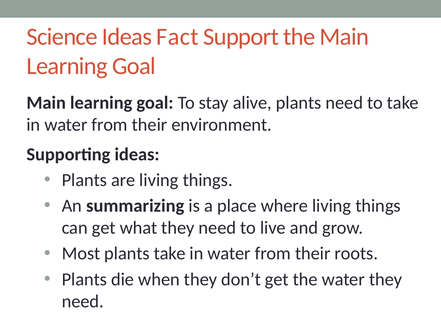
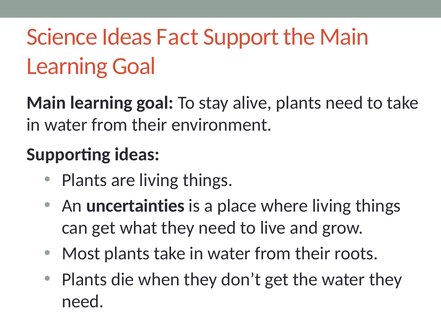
summarizing: summarizing -> uncertainties (135, 206)
